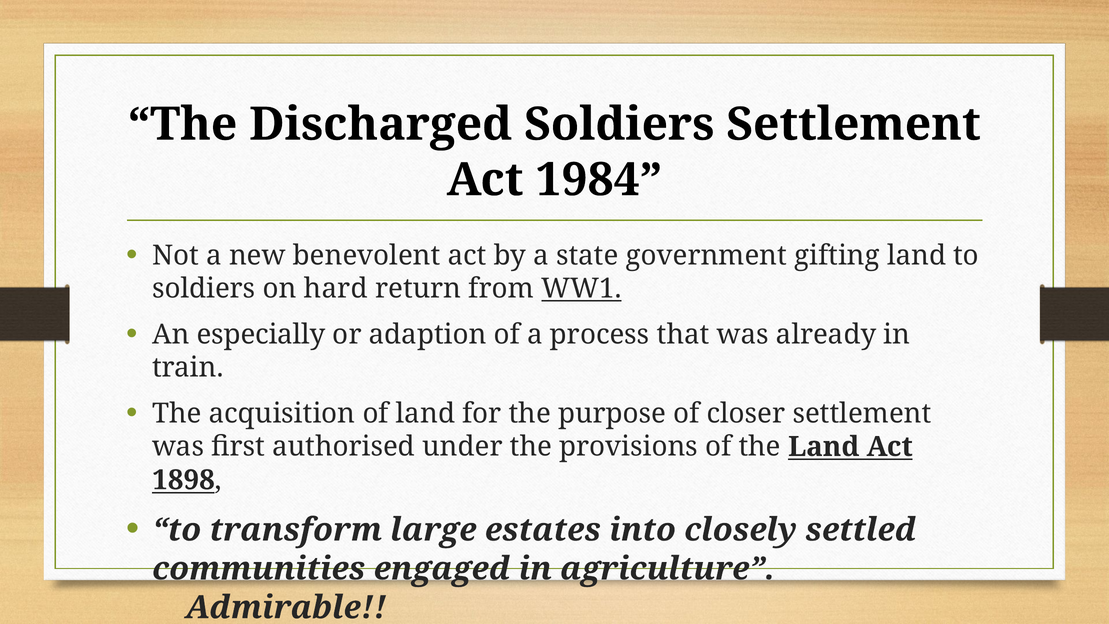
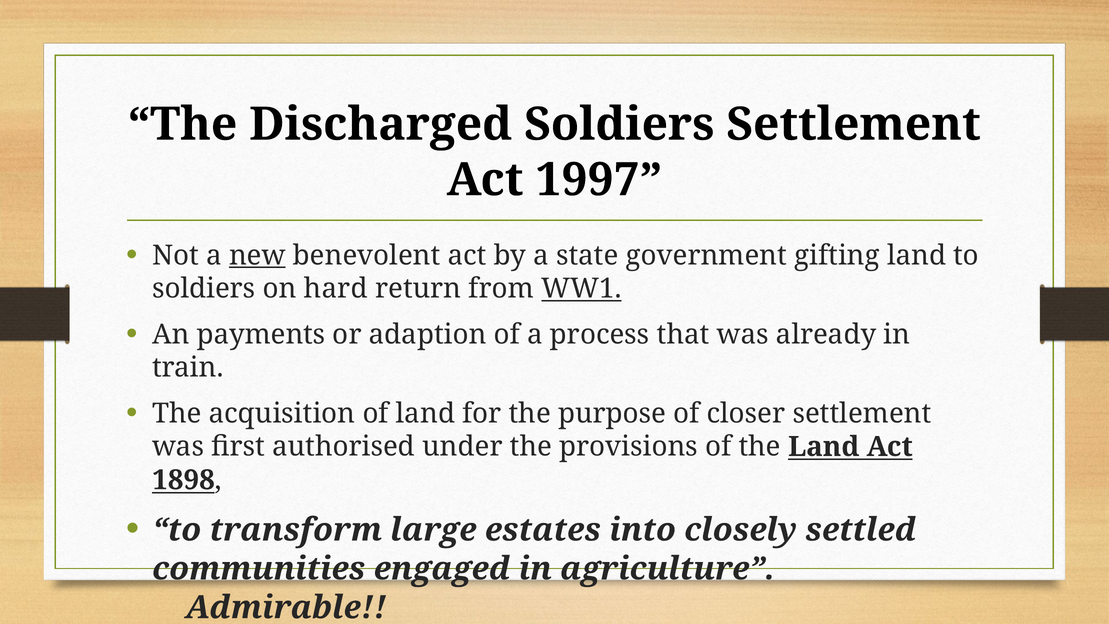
1984: 1984 -> 1997 (599, 180)
new underline: none -> present (257, 255)
especially: especially -> payments (261, 334)
